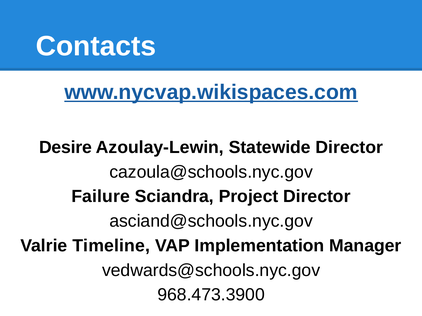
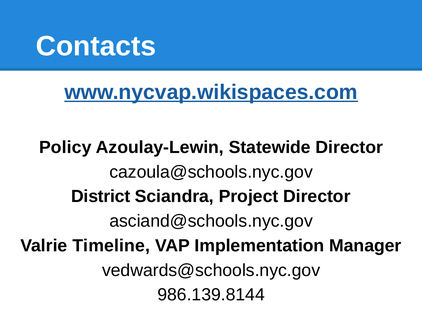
Desire: Desire -> Policy (65, 148)
Failure: Failure -> District (101, 197)
968.473.3900: 968.473.3900 -> 986.139.8144 (211, 295)
